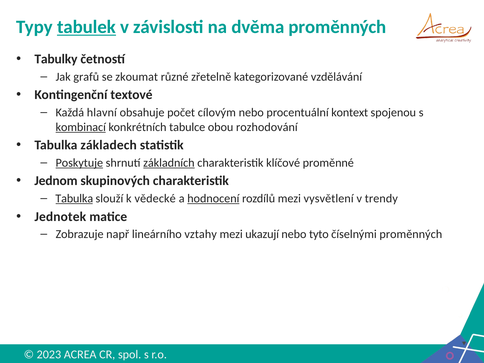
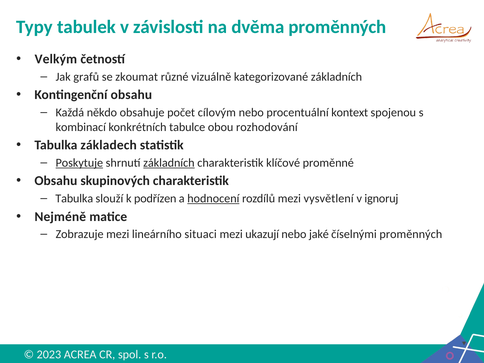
tabulek underline: present -> none (86, 27)
Tabulky: Tabulky -> Velkým (56, 59)
zřetelně: zřetelně -> vizuálně (211, 77)
kategorizované vzdělávání: vzdělávání -> základních (336, 77)
Kontingenční textové: textové -> obsahu (131, 95)
hlavní: hlavní -> někdo (102, 112)
kombinací underline: present -> none (81, 127)
Jednom: Jednom -> Obsahu (56, 181)
Tabulka underline: present -> none (74, 199)
vědecké: vědecké -> podřízen (155, 199)
trendy: trendy -> ignoruj (381, 199)
Jednotek: Jednotek -> Nejméně (60, 217)
Zobrazuje např: např -> mezi (118, 234)
vztahy: vztahy -> situaci (201, 234)
tyto: tyto -> jaké (319, 234)
